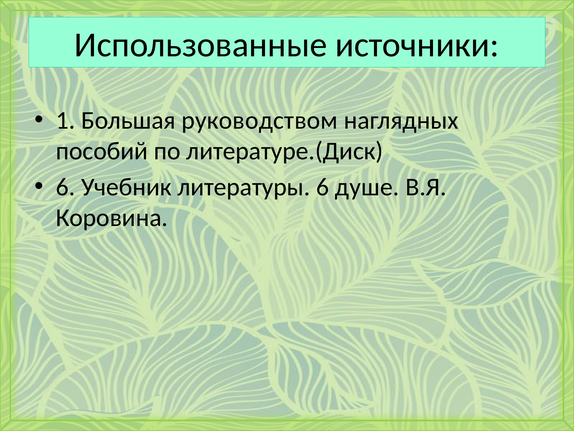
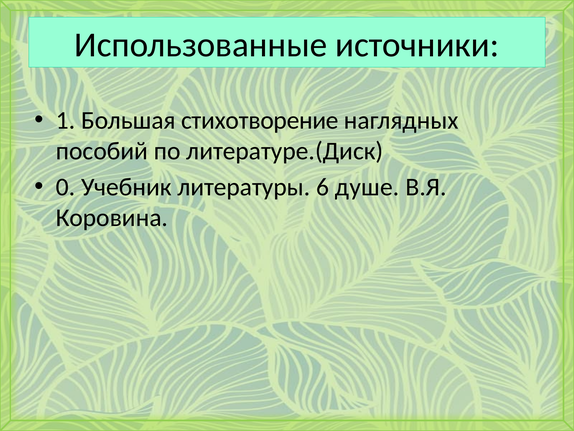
руководством: руководством -> стихотворение (260, 120)
6: 6 -> 0 (66, 187)
